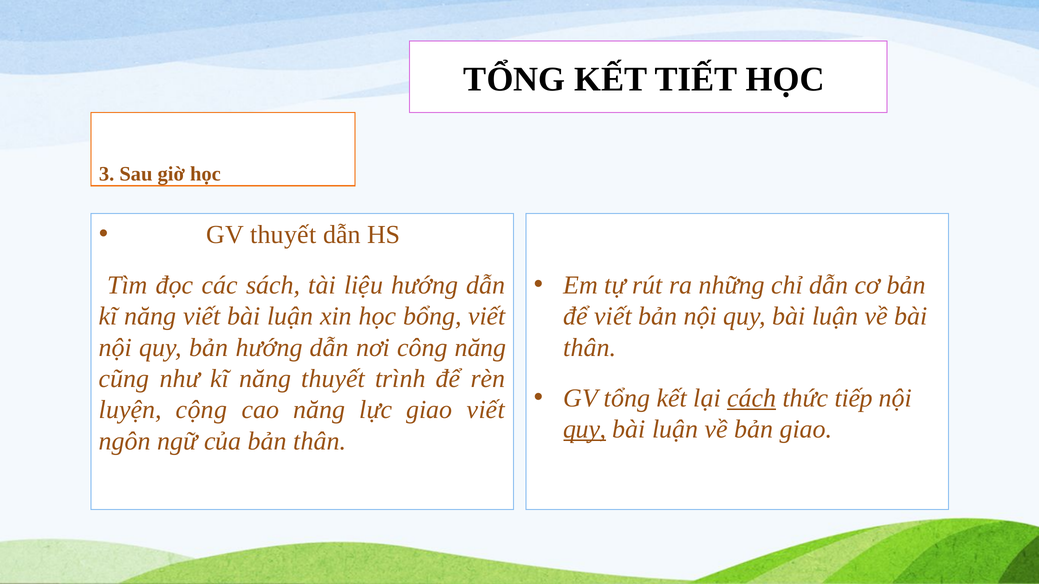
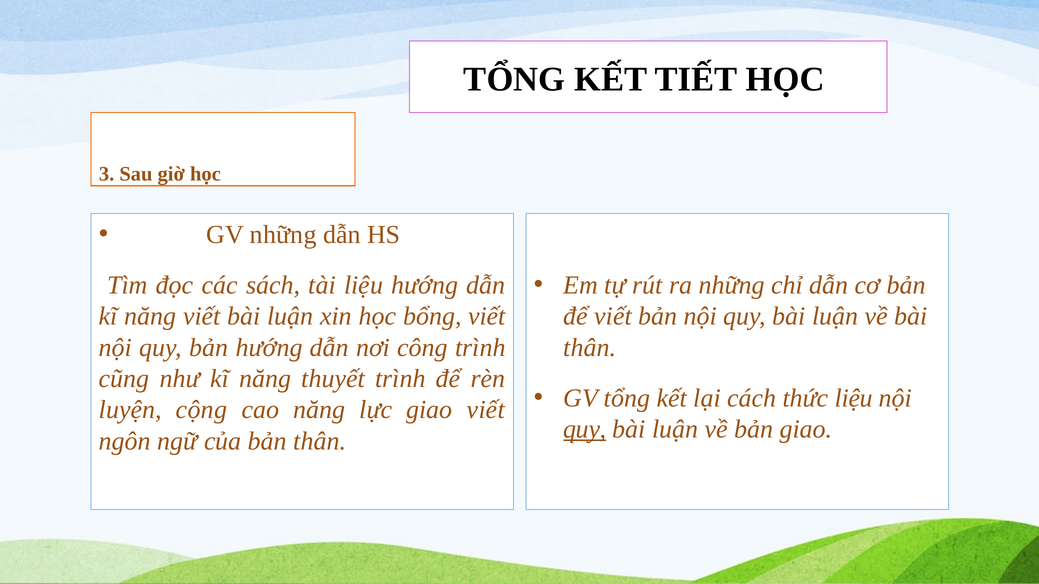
GV thuyết: thuyết -> những (283, 235)
công năng: năng -> trình (480, 348)
cách underline: present -> none (752, 398)
thức tiếp: tiếp -> liệu (854, 398)
